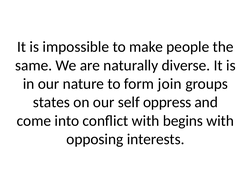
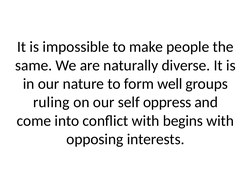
join: join -> well (170, 83)
states: states -> ruling (51, 102)
